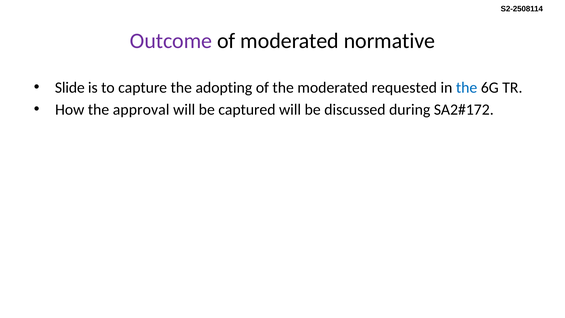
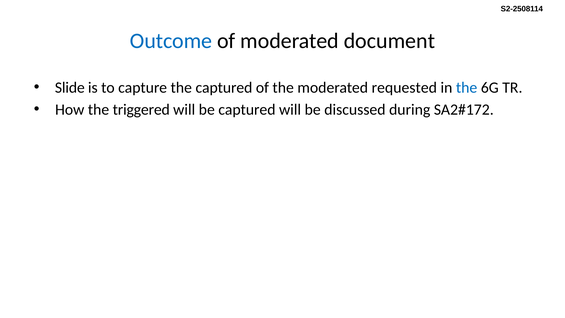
Outcome colour: purple -> blue (171, 41)
normative: normative -> document (389, 41)
the adopting: adopting -> captured (224, 88)
approval: approval -> triggered (141, 109)
